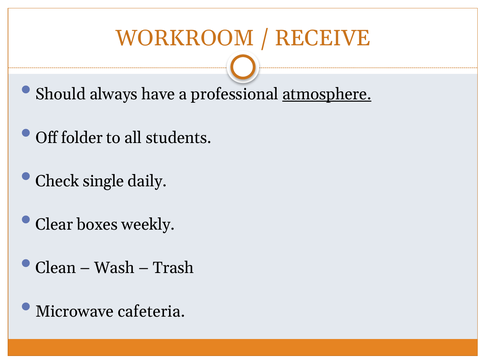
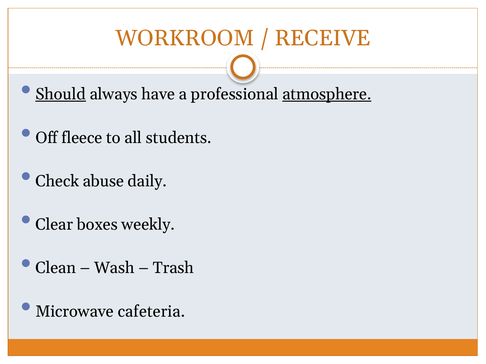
Should underline: none -> present (61, 94)
folder: folder -> fleece (82, 138)
single: single -> abuse (103, 181)
